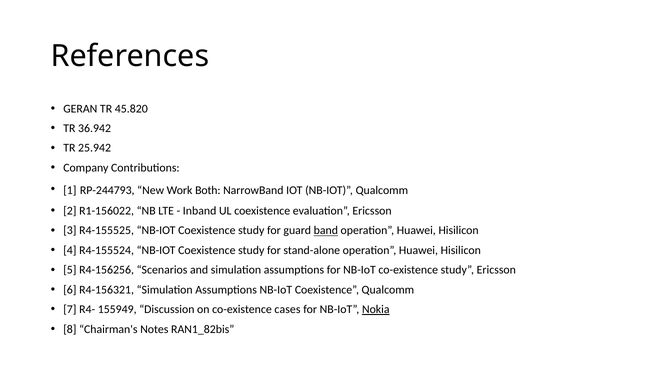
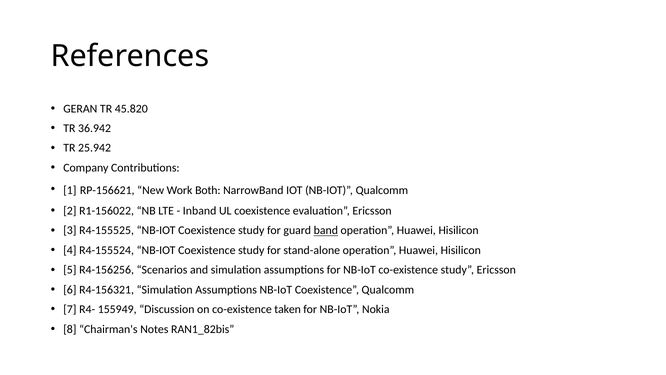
RP-244793: RP-244793 -> RP-156621 (107, 190)
cases: cases -> taken (288, 309)
Nokia underline: present -> none (376, 309)
